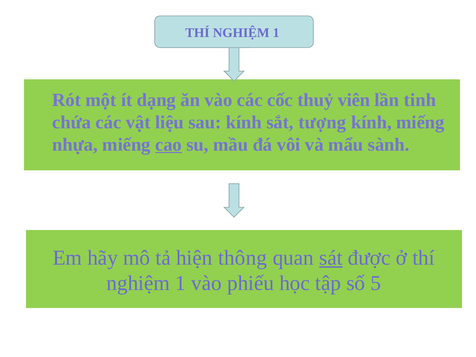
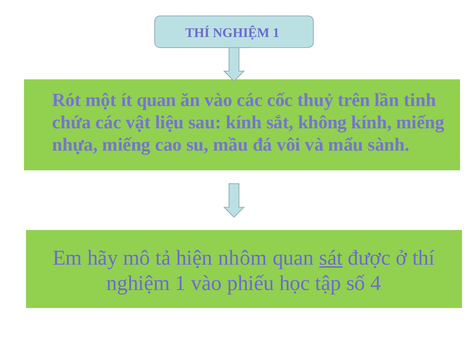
ít dạng: dạng -> quan (156, 100)
viên: viên -> trên (354, 100)
tượng: tượng -> không (322, 122)
cao underline: present -> none (169, 145)
thông: thông -> nhôm (243, 258)
5: 5 -> 4 (376, 283)
